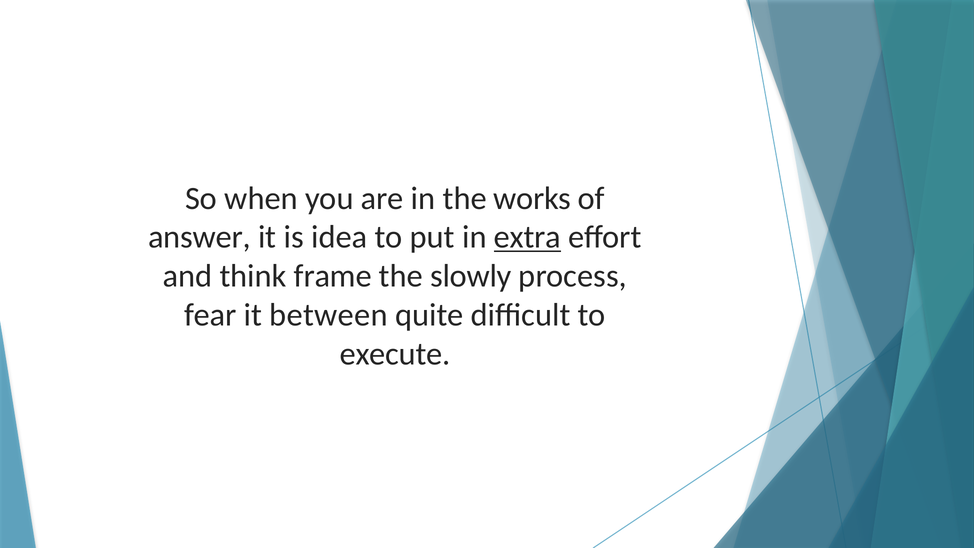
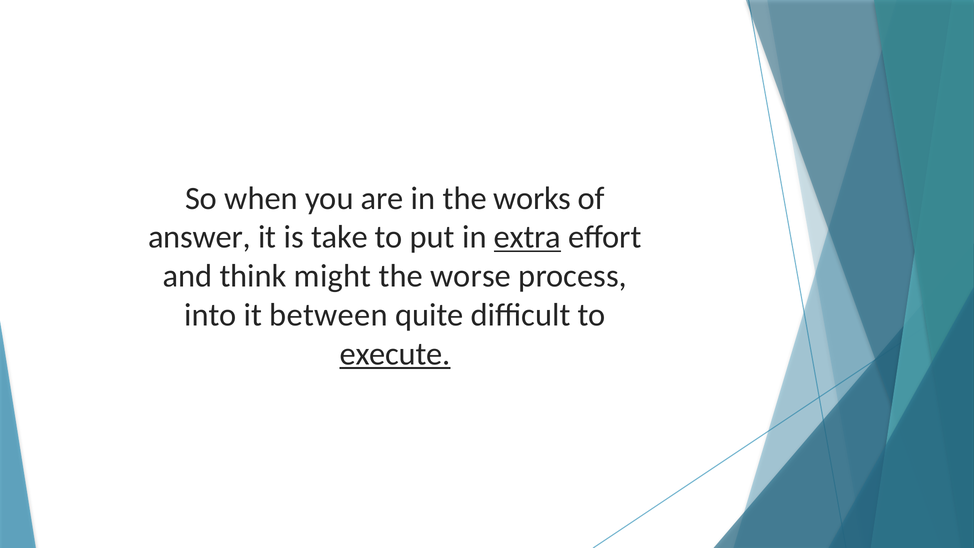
idea: idea -> take (339, 237)
frame: frame -> might (333, 276)
slowly: slowly -> worse (471, 276)
fear: fear -> into (210, 315)
execute underline: none -> present (395, 354)
